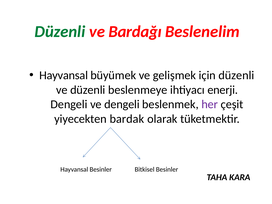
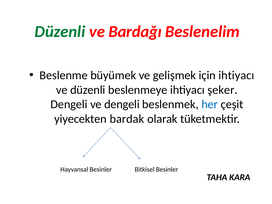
Hayvansal: Hayvansal -> Beslenme (64, 75)
için düzenli: düzenli -> ihtiyacı (236, 75)
enerji: enerji -> şeker (223, 90)
her colour: purple -> blue (210, 104)
